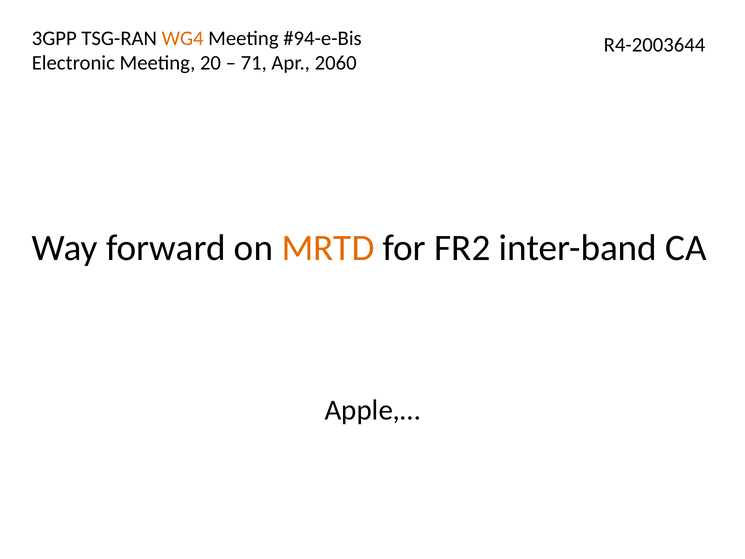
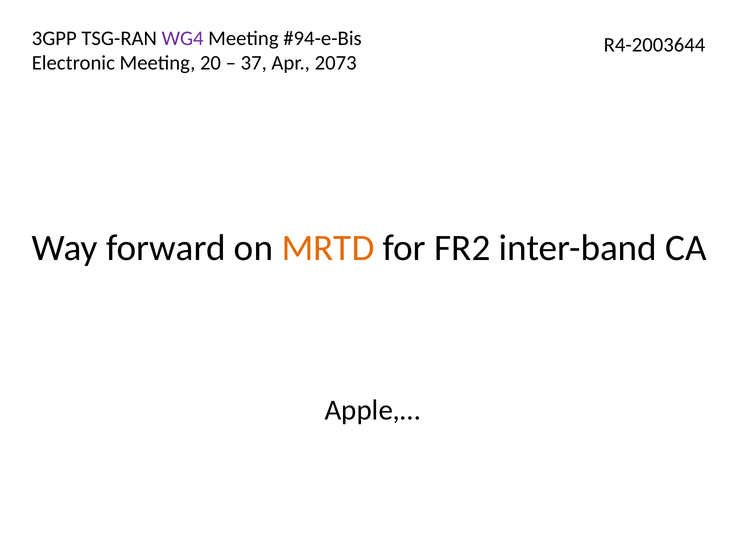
WG4 colour: orange -> purple (183, 38)
71: 71 -> 37 (254, 63)
2060: 2060 -> 2073 (336, 63)
